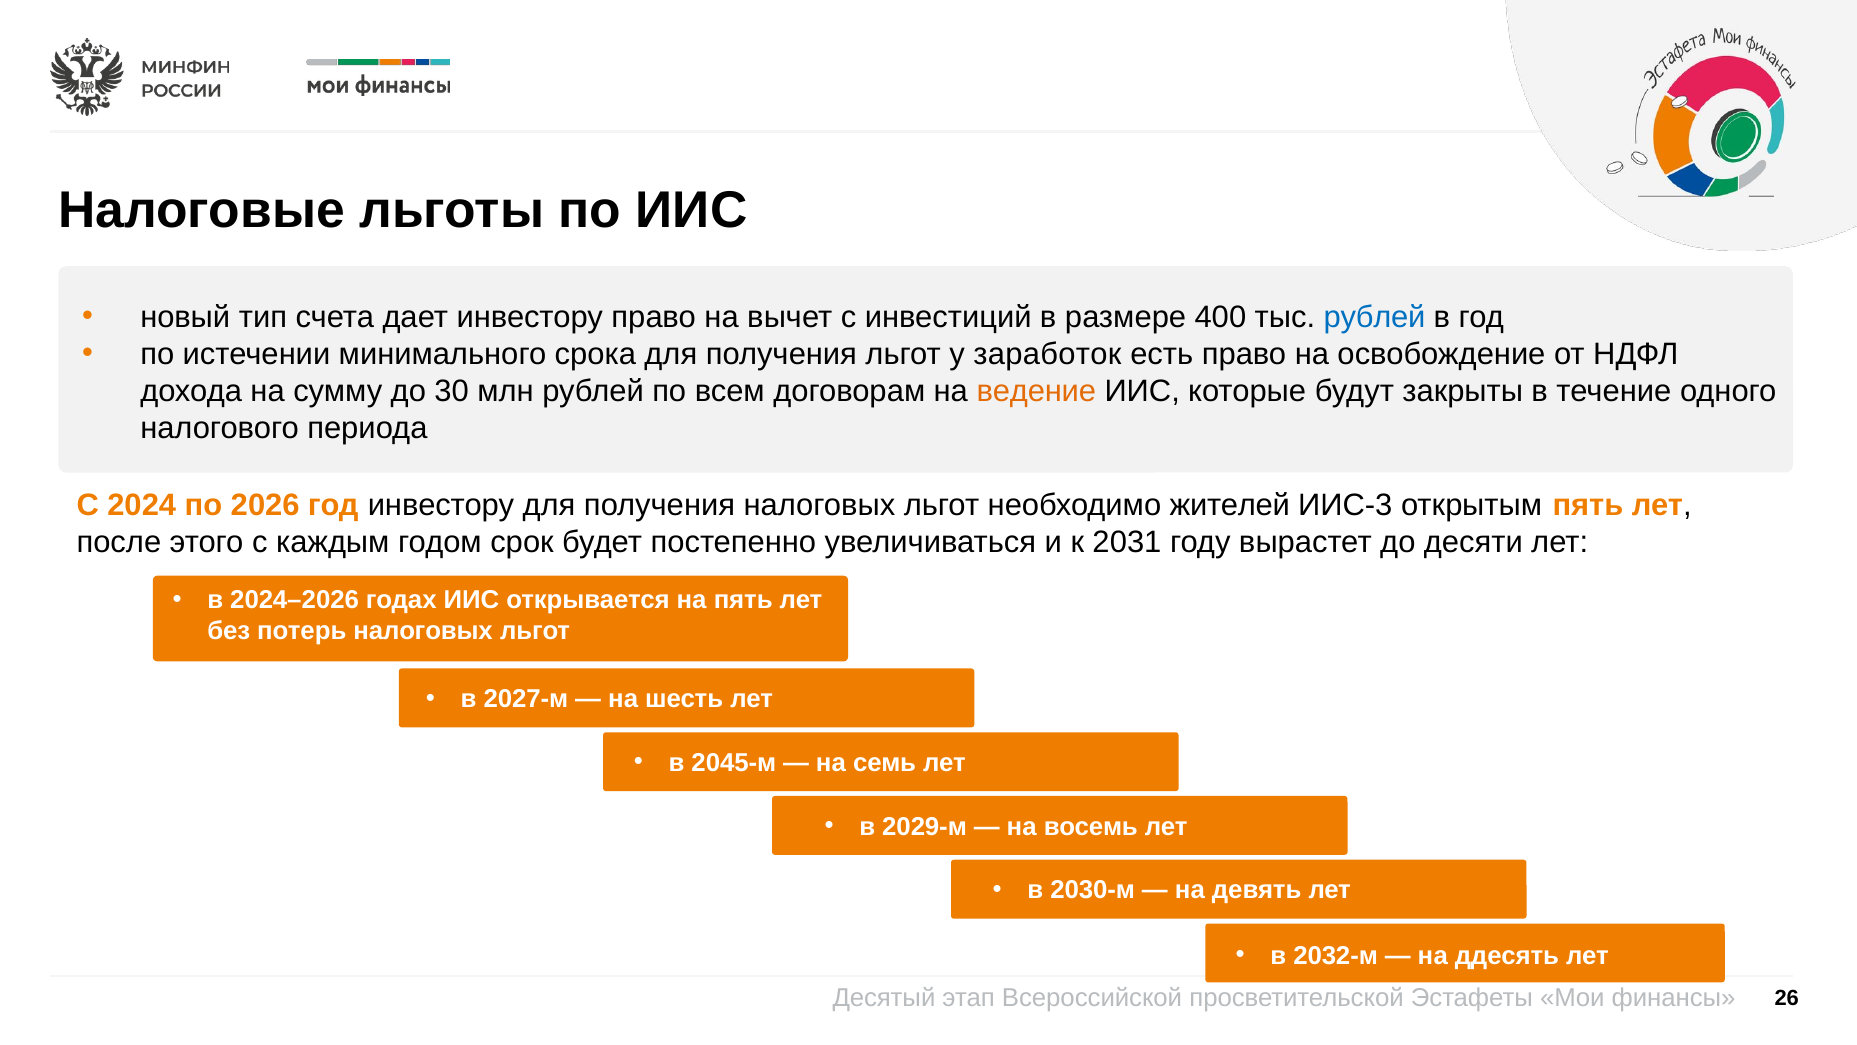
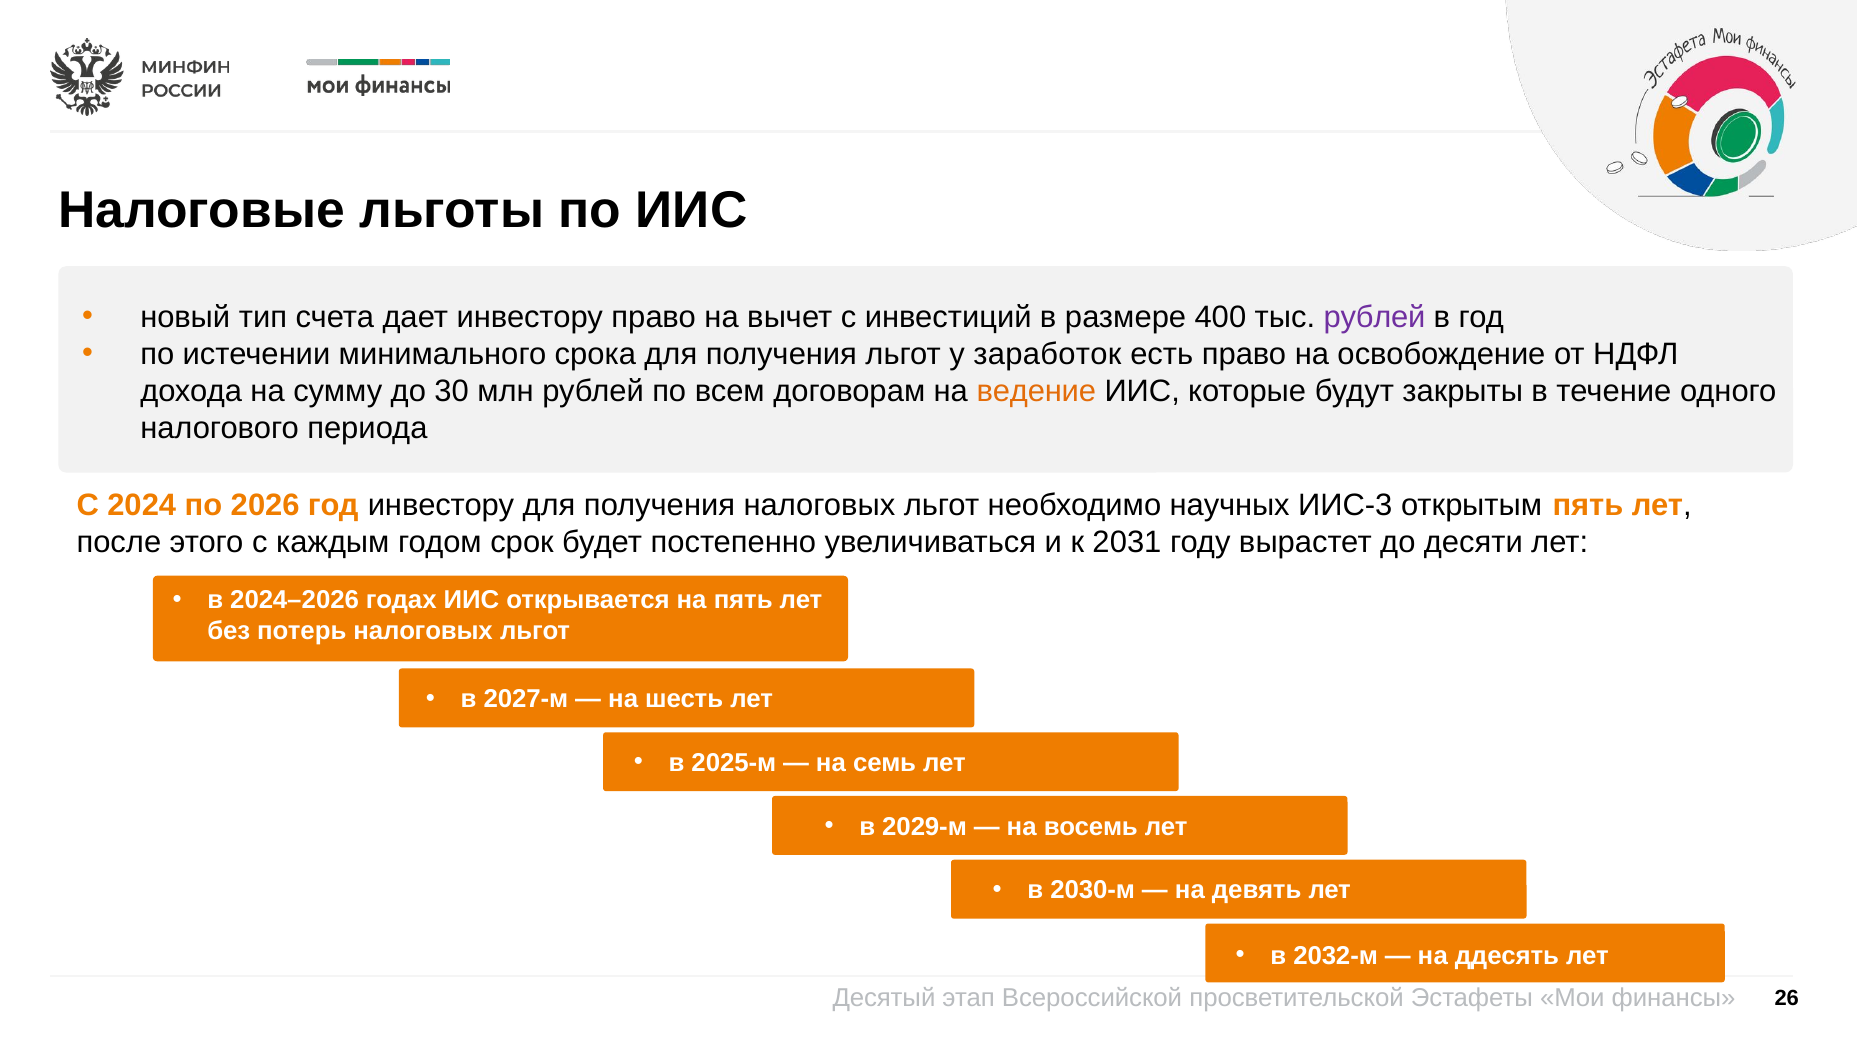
рублей colour: blue -> purple (1374, 317)
жителей: жителей -> научных (1230, 505)
2045-м: 2045-м -> 2025-м (734, 763)
